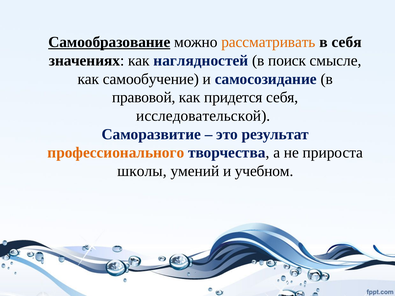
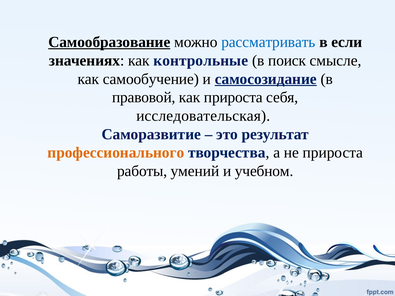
рассматривать colour: orange -> blue (268, 42)
в себя: себя -> если (347, 42)
наглядностей: наглядностей -> контрольные (201, 61)
самосозидание underline: none -> present (266, 79)
как придется: придется -> прироста (233, 97)
исследовательской: исследовательской -> исследовательская (203, 116)
школы: школы -> работы (142, 171)
